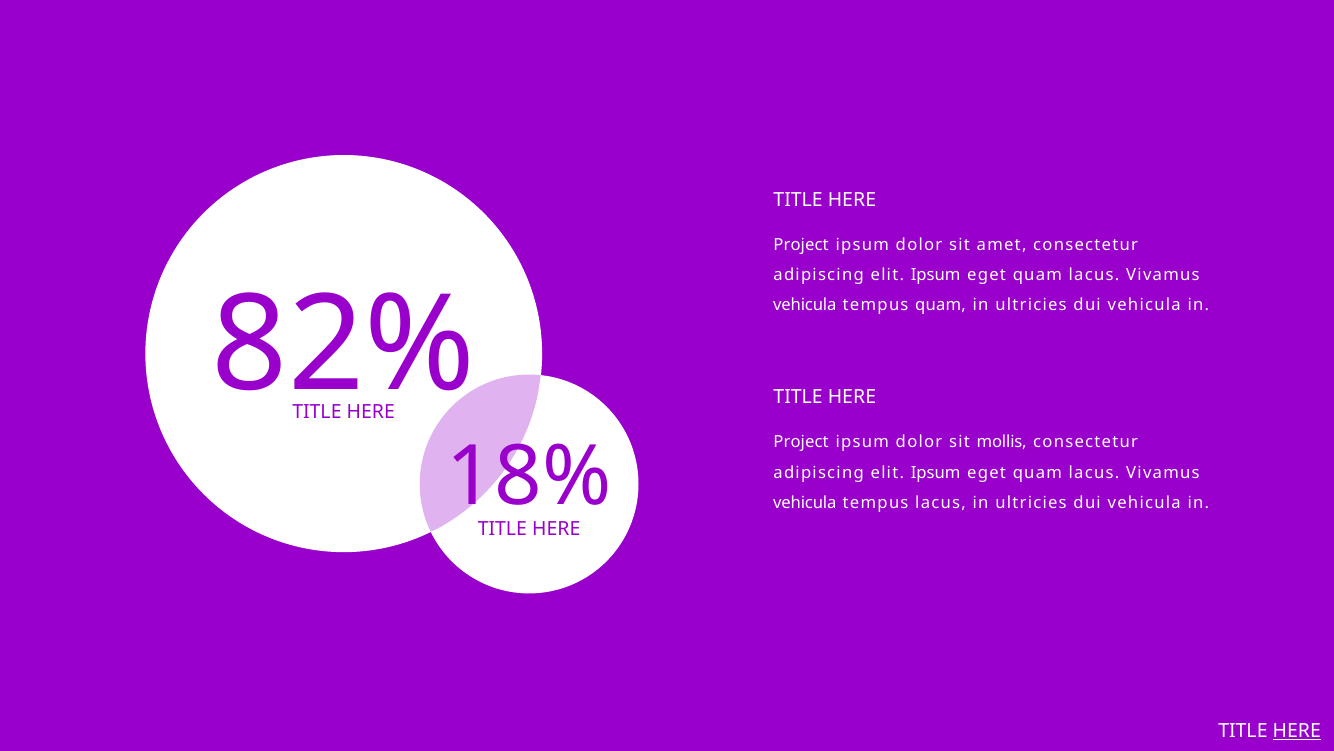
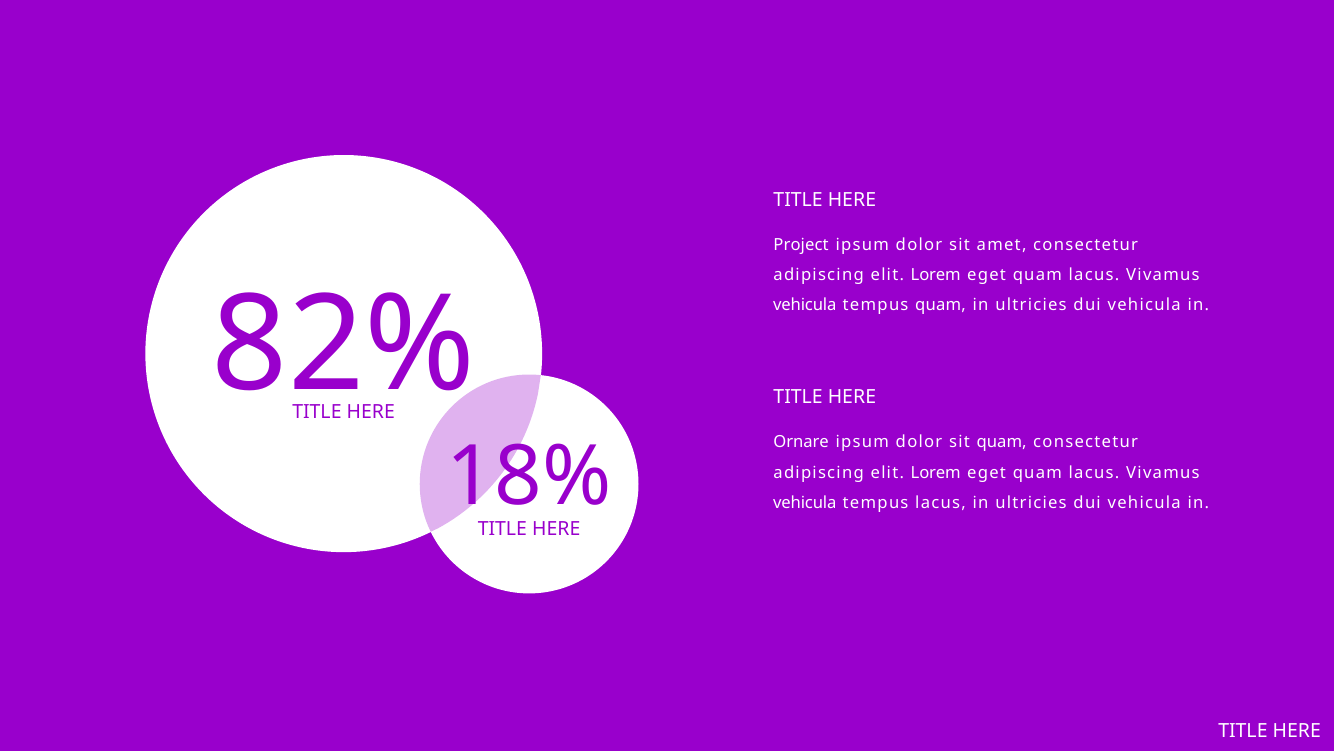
Ipsum: Ipsum -> Lorem (936, 275)
Project: Project -> Ornare (801, 442)
sit mollis: mollis -> quam (1002, 442)
Ipsum: Ipsum -> Lorem (936, 472)
HERE underline: present -> none (1297, 731)
